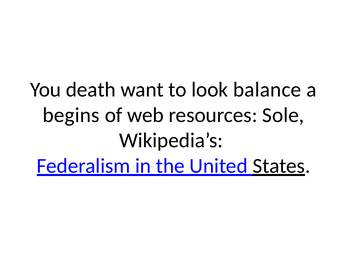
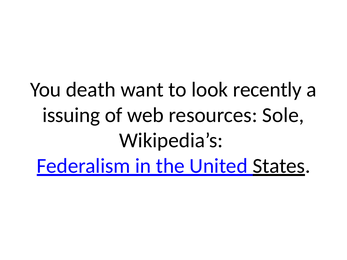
balance: balance -> recently (267, 90)
begins: begins -> issuing (71, 115)
